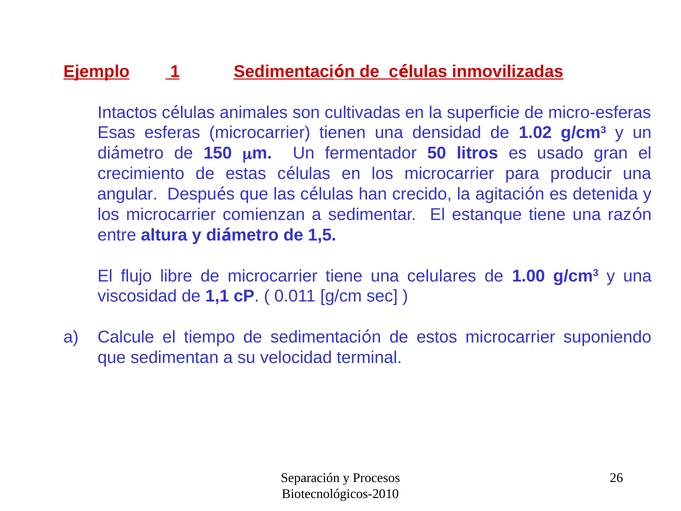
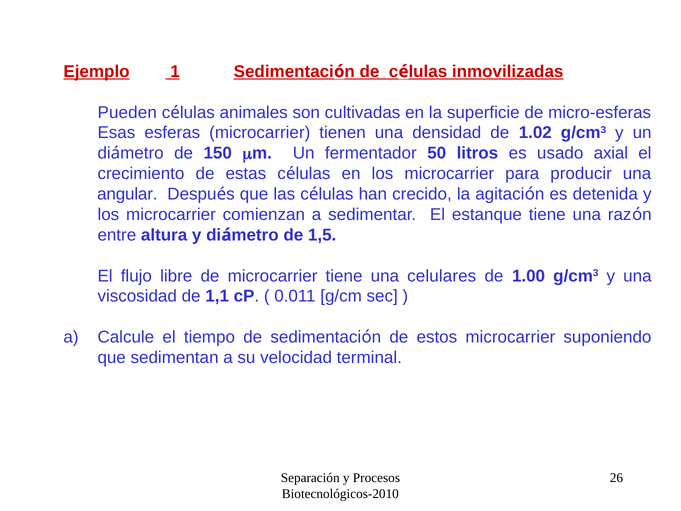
Intactos: Intactos -> Pueden (127, 112)
gran: gran -> axial (611, 153)
